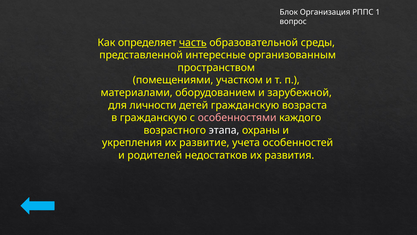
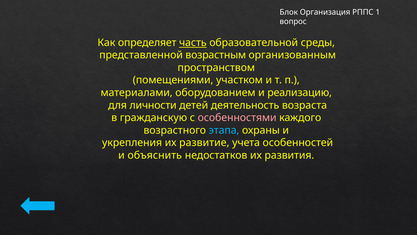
интересные: интересные -> возрастным (216, 55)
зарубежной: зарубежной -> реализацию (300, 93)
детей гражданскую: гражданскую -> деятельность (245, 105)
этапа colour: white -> light blue (224, 130)
родителей: родителей -> объяснить (155, 155)
